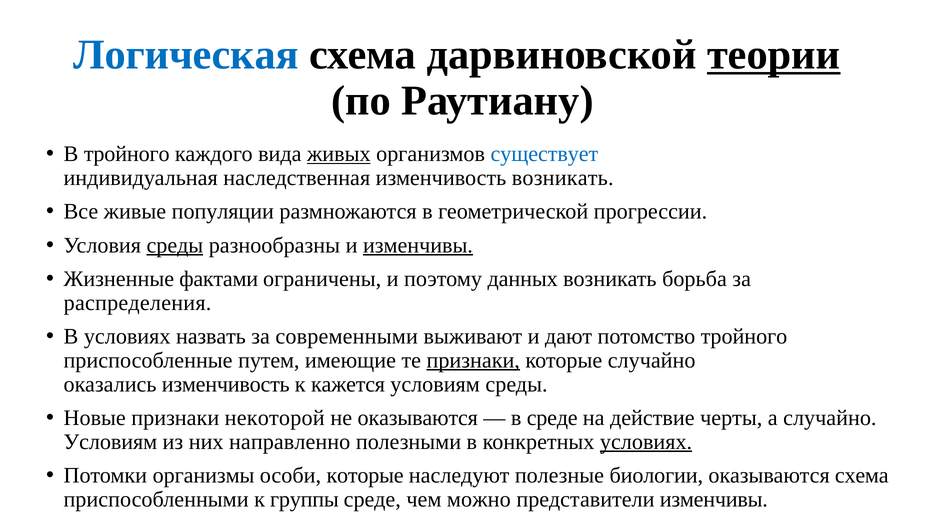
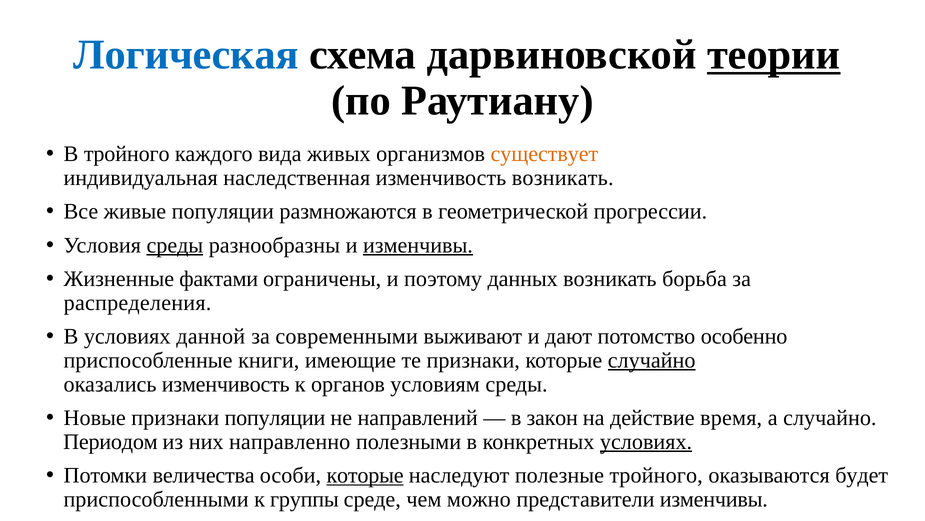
живых underline: present -> none (339, 154)
существует colour: blue -> orange (544, 154)
назвать: назвать -> данной (211, 336)
потомство тройного: тройного -> особенно (744, 336)
путем: путем -> книги (269, 360)
признаки underline: present -> none (473, 360)
случайно underline: none -> present (652, 360)
кажется: кажется -> органов (348, 384)
признаки некоторой: некоторой -> популяции (275, 417)
не оказываются: оказываются -> направлений (418, 417)
в среде: среде -> закон (552, 417)
черты: черты -> время (731, 417)
Условиям: Условиям -> Периодом (110, 441)
организмы: организмы -> величества (204, 475)
которые underline: none -> present (365, 475)
полезные биологии: биологии -> тройного (656, 475)
оказываются схема: схема -> будет (862, 475)
